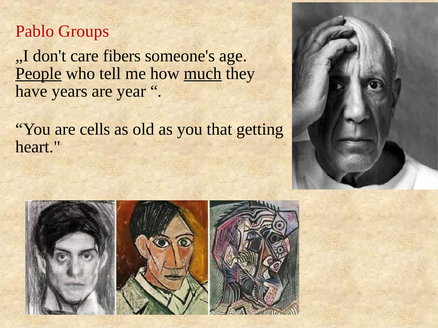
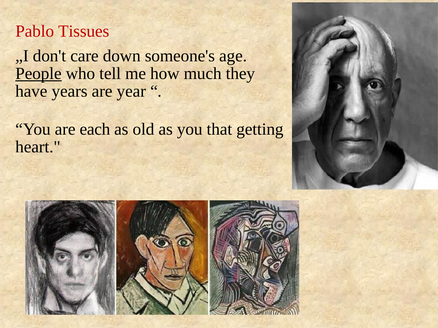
Groups: Groups -> Tissues (84, 31)
fibers: fibers -> down (122, 56)
much underline: present -> none (203, 74)
cells: cells -> each (95, 130)
